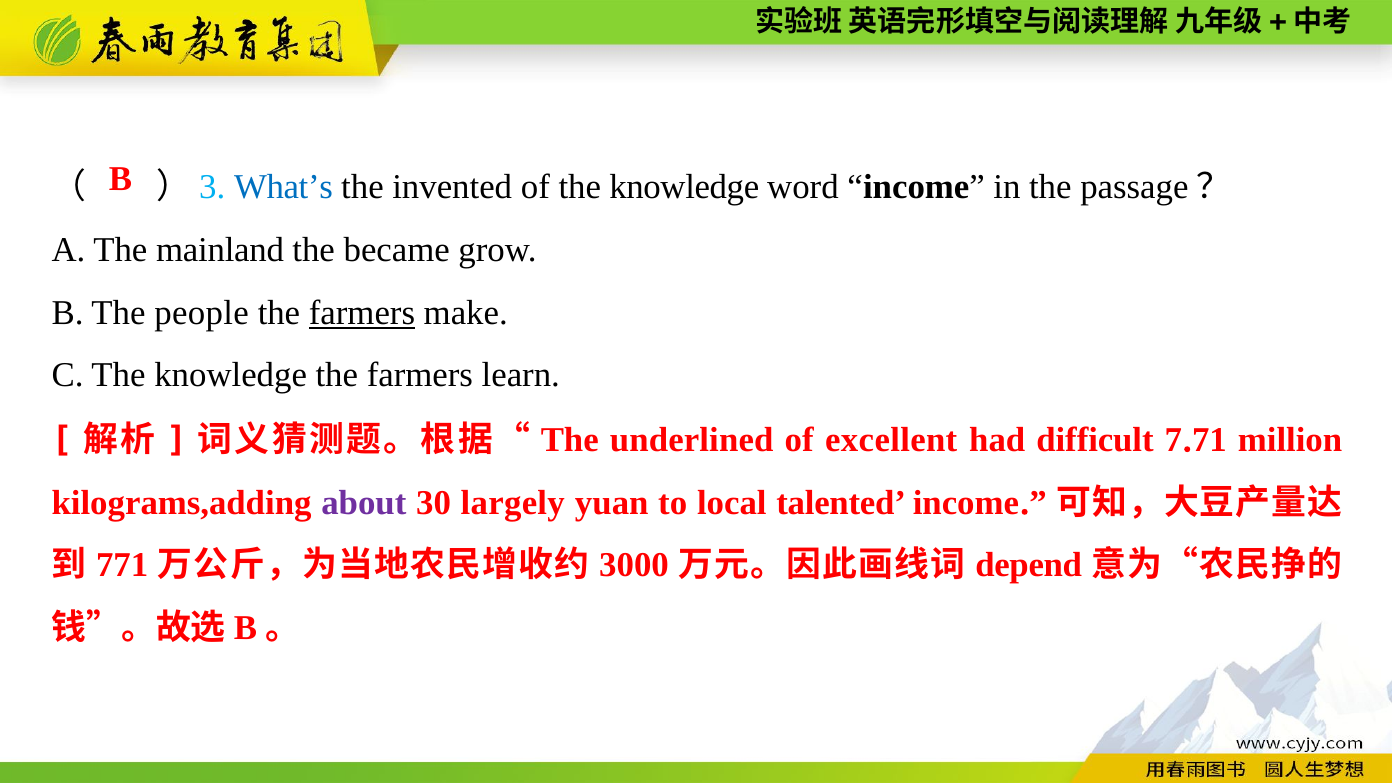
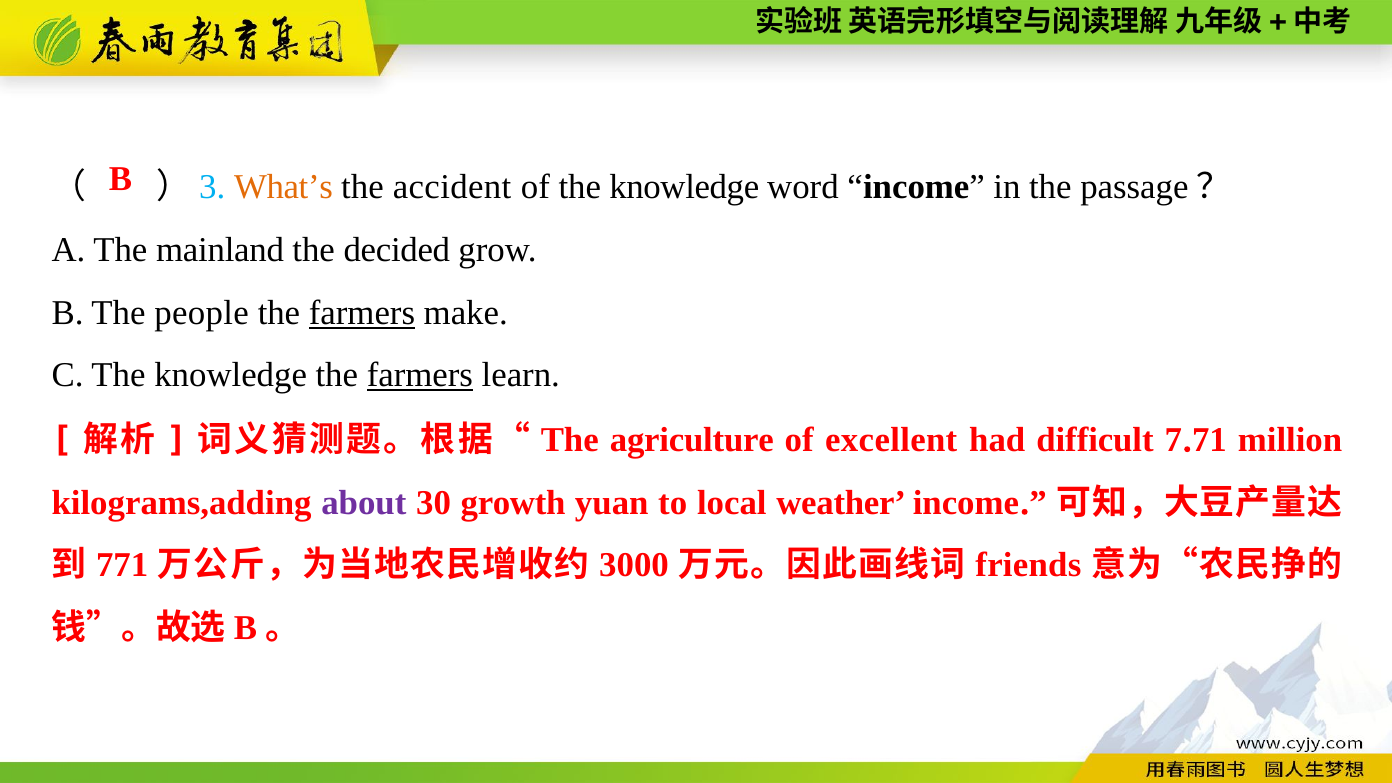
What’s colour: blue -> orange (283, 187)
invented: invented -> accident (452, 187)
became: became -> decided (397, 250)
farmers underline: none -> present (420, 375)
underlined: underlined -> agriculture (692, 440)
largely: largely -> growth (513, 503)
talented: talented -> weather (841, 503)
depend: depend -> friends (1028, 566)
